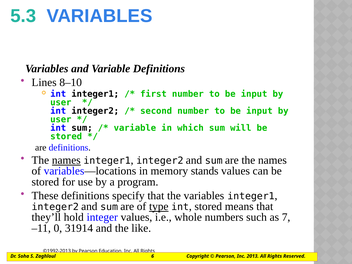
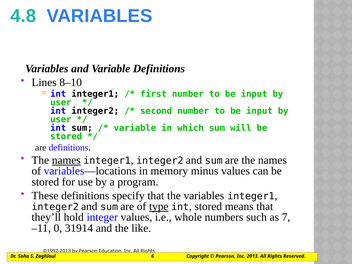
5.3: 5.3 -> 4.8 (23, 16)
stands: stands -> minus (205, 171)
